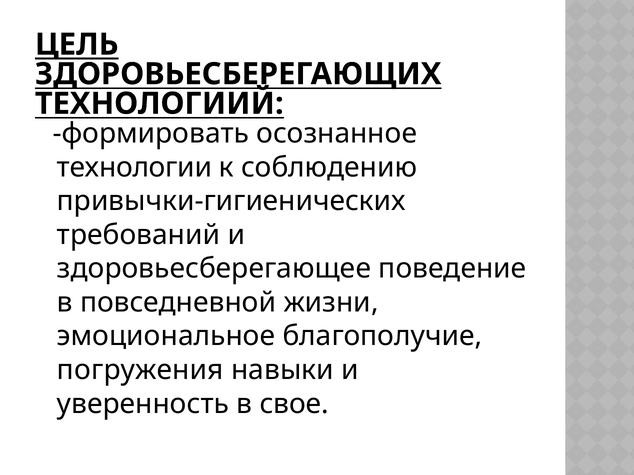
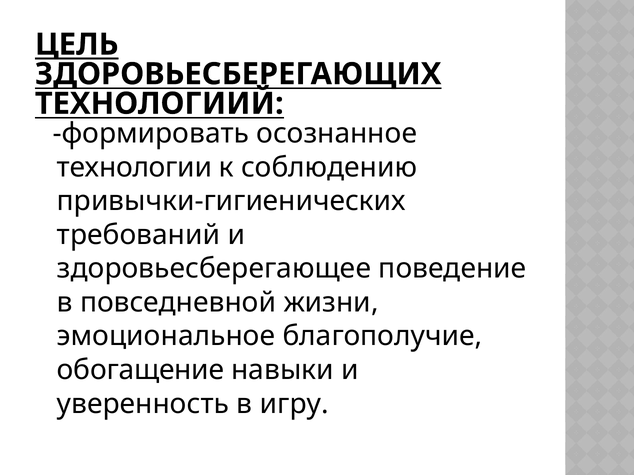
погружения: погружения -> обогащение (141, 370)
свое: свое -> игру (294, 404)
